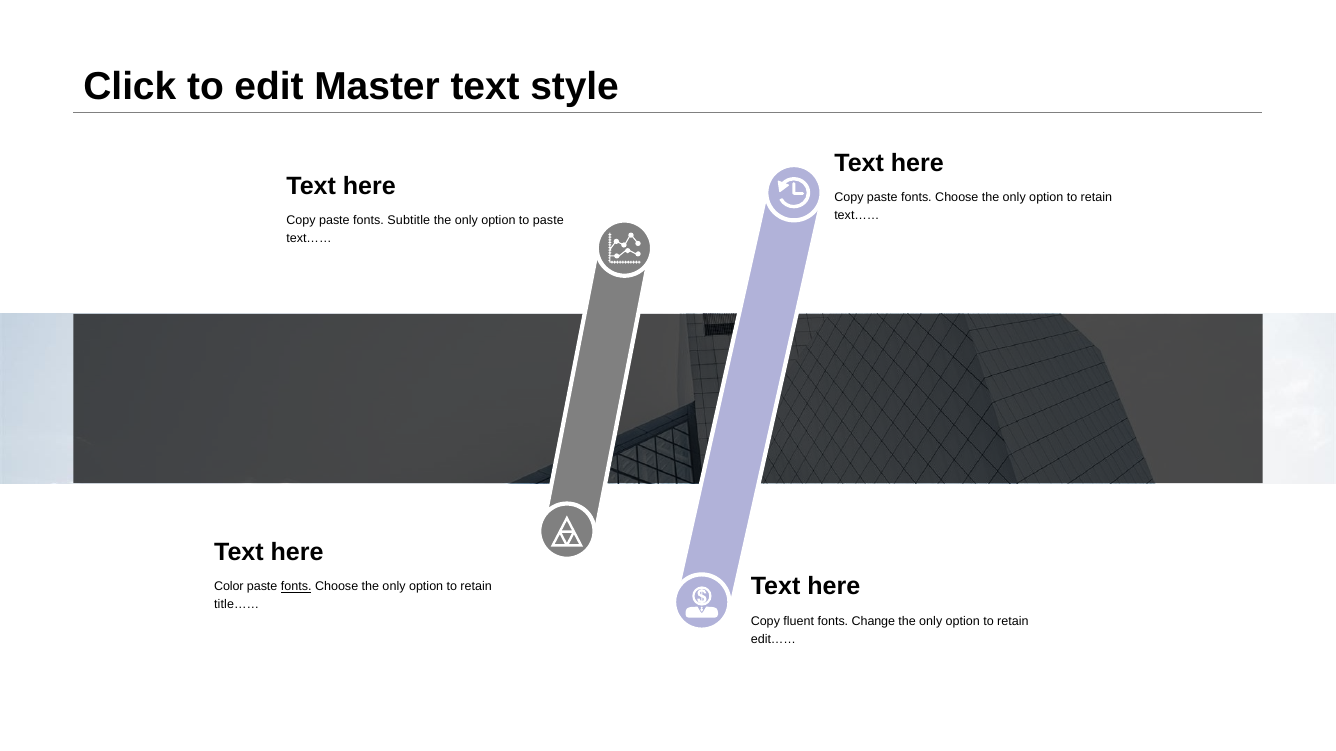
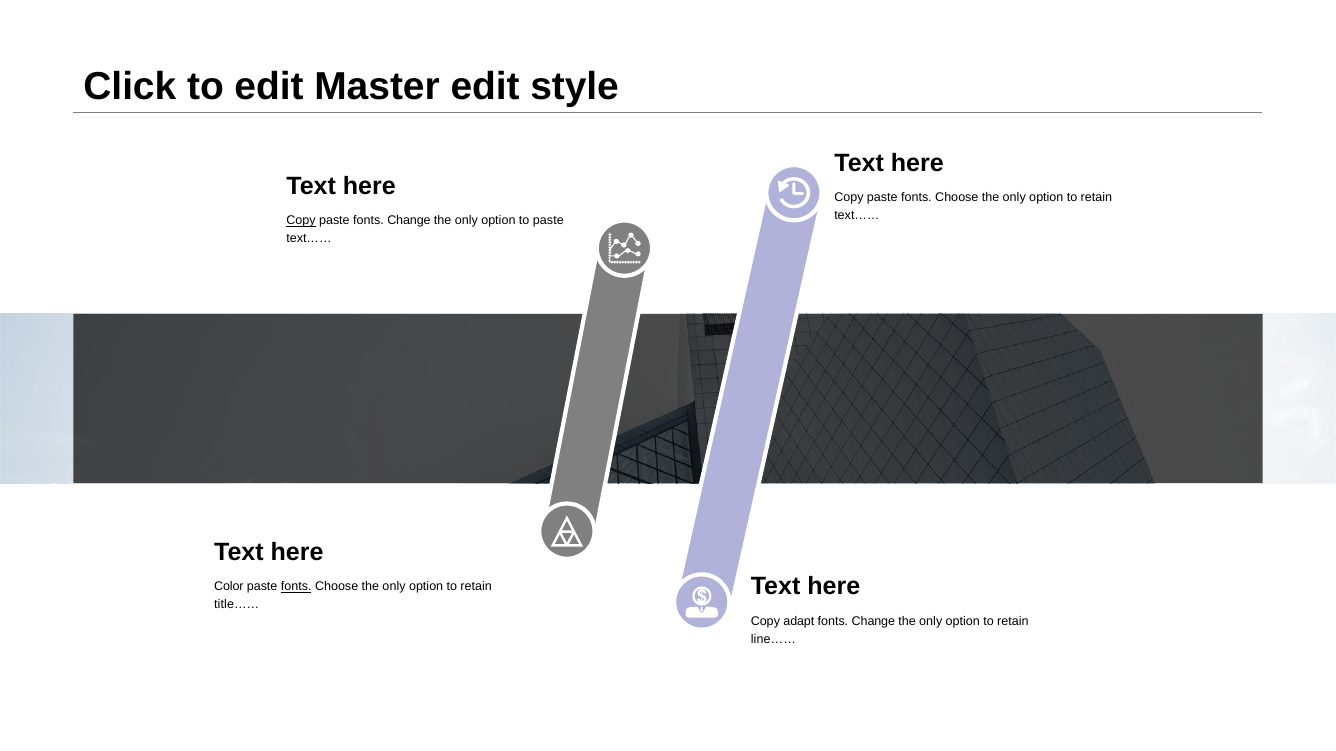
Master text: text -> edit (485, 86)
Copy underline: none -> present (301, 221)
paste fonts Subtitle: Subtitle -> Change (409, 221)
fluent: fluent -> adapt (799, 621)
edit……: edit…… -> line…… (773, 639)
